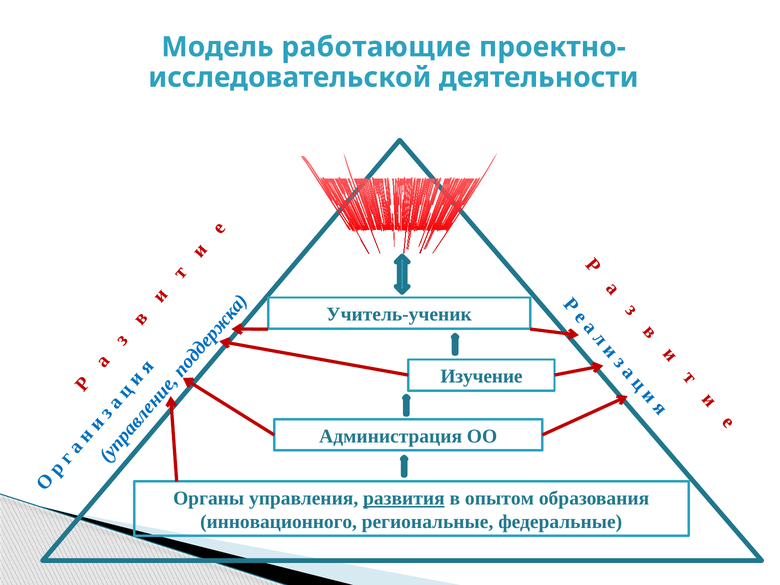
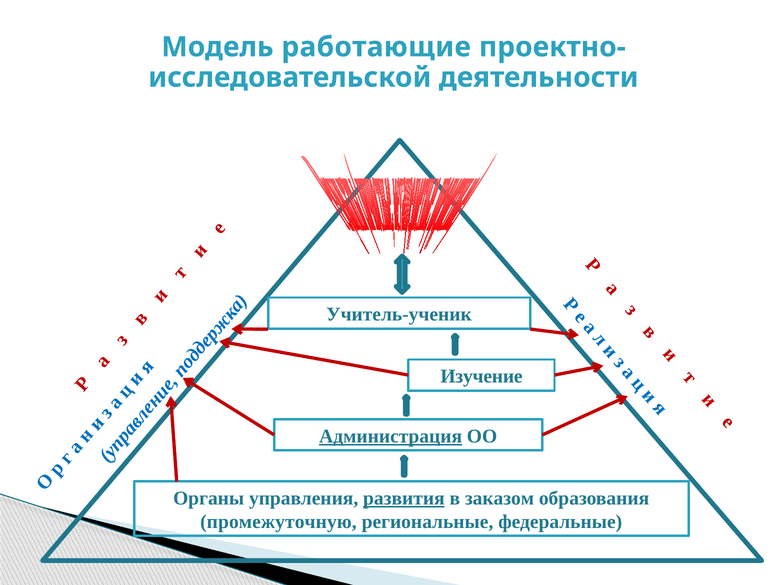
Администрация underline: none -> present (391, 436)
опытом: опытом -> заказом (500, 498)
инновационного: инновационного -> промежуточную (278, 522)
